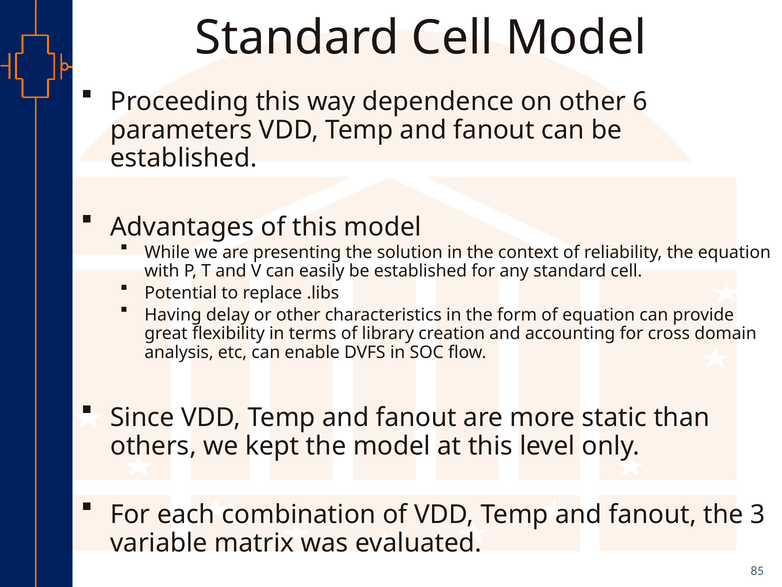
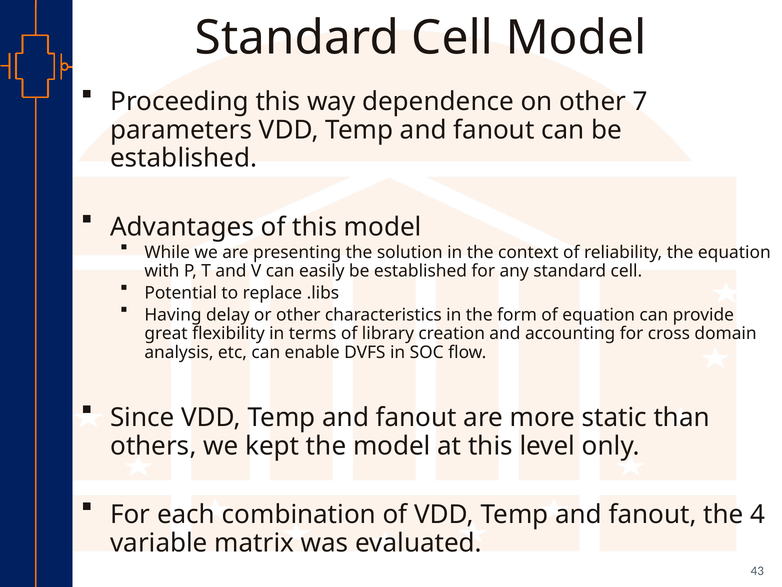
6: 6 -> 7 (640, 102)
3: 3 -> 4 (758, 514)
85: 85 -> 43 (757, 570)
